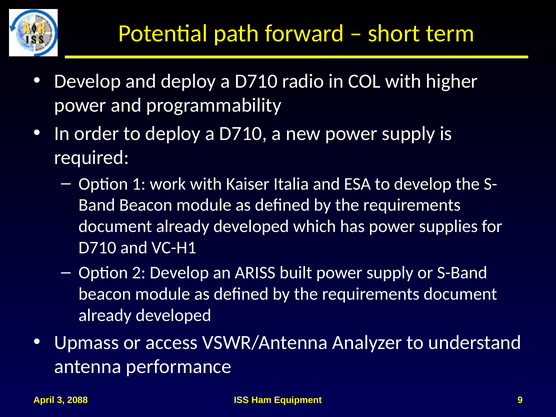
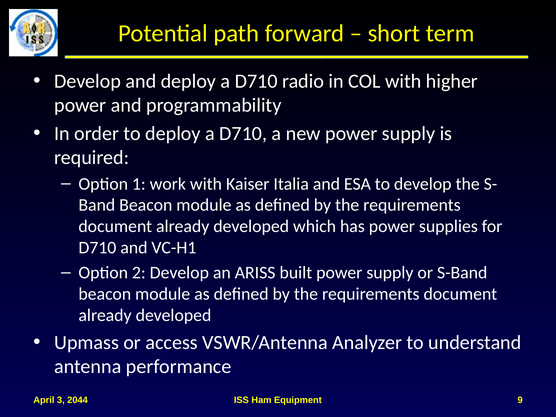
2088: 2088 -> 2044 (77, 400)
